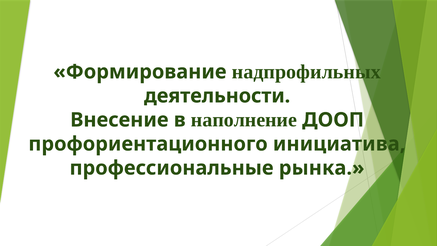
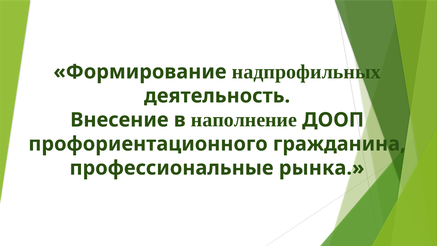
деятельности: деятельности -> деятельность (217, 96)
инициатива: инициатива -> гражданина (339, 144)
